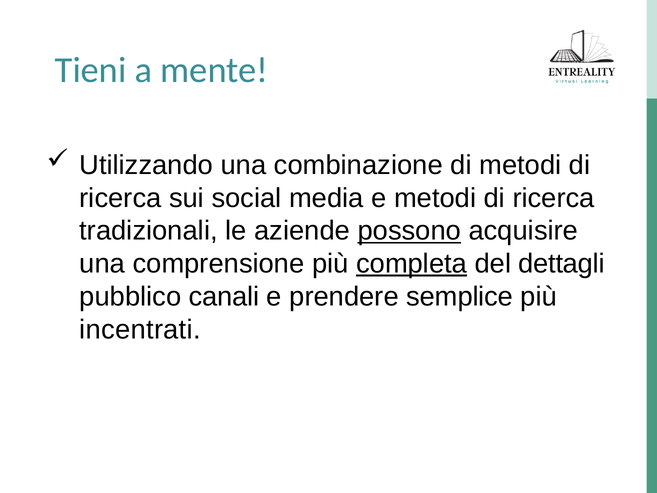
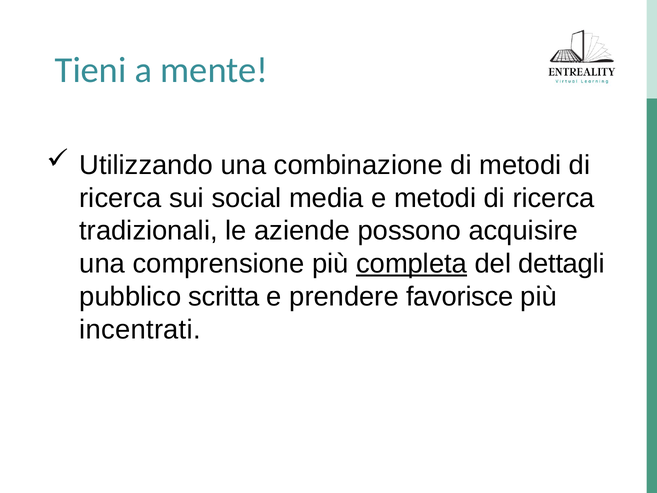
possono underline: present -> none (409, 231)
canali: canali -> scritta (224, 296)
semplice: semplice -> favorisce (460, 296)
